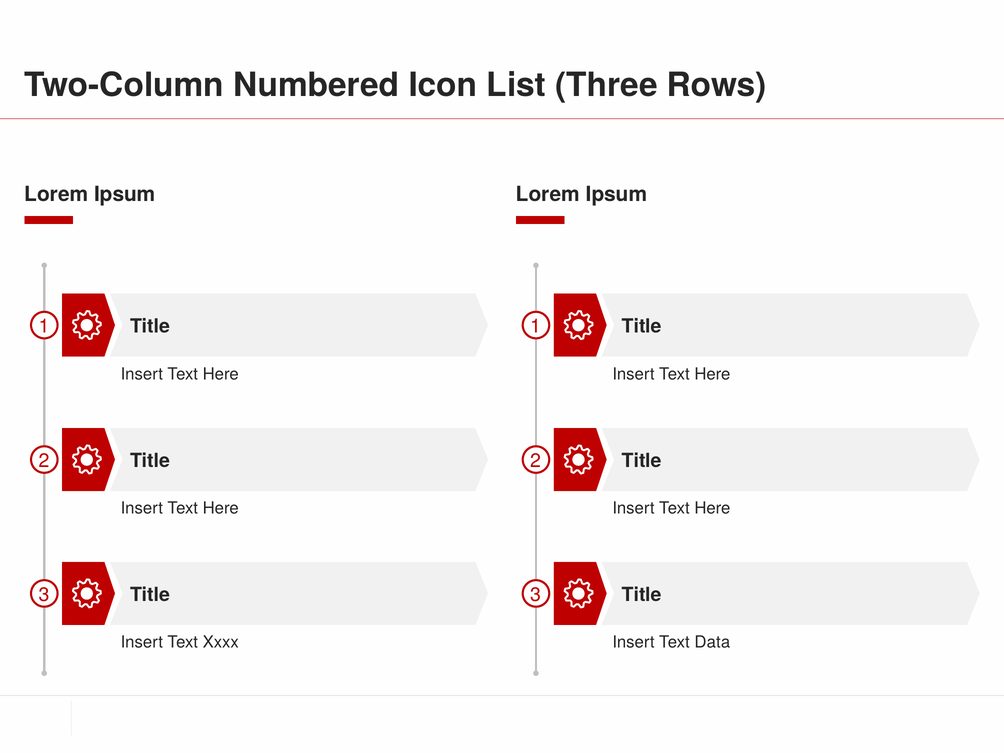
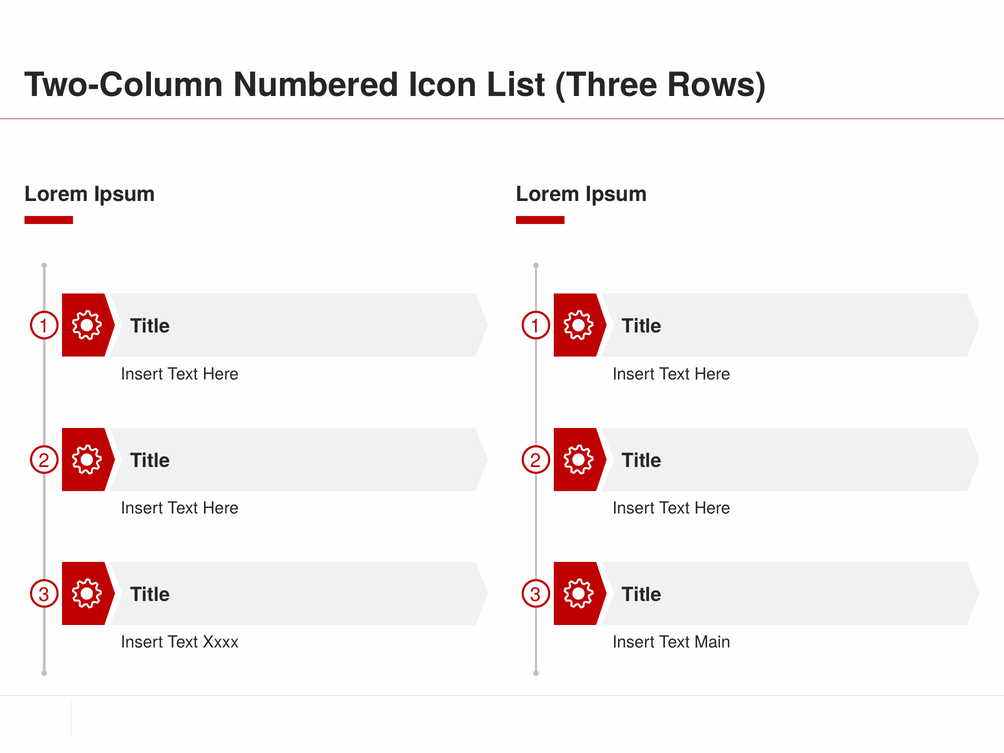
Data: Data -> Main (712, 642)
